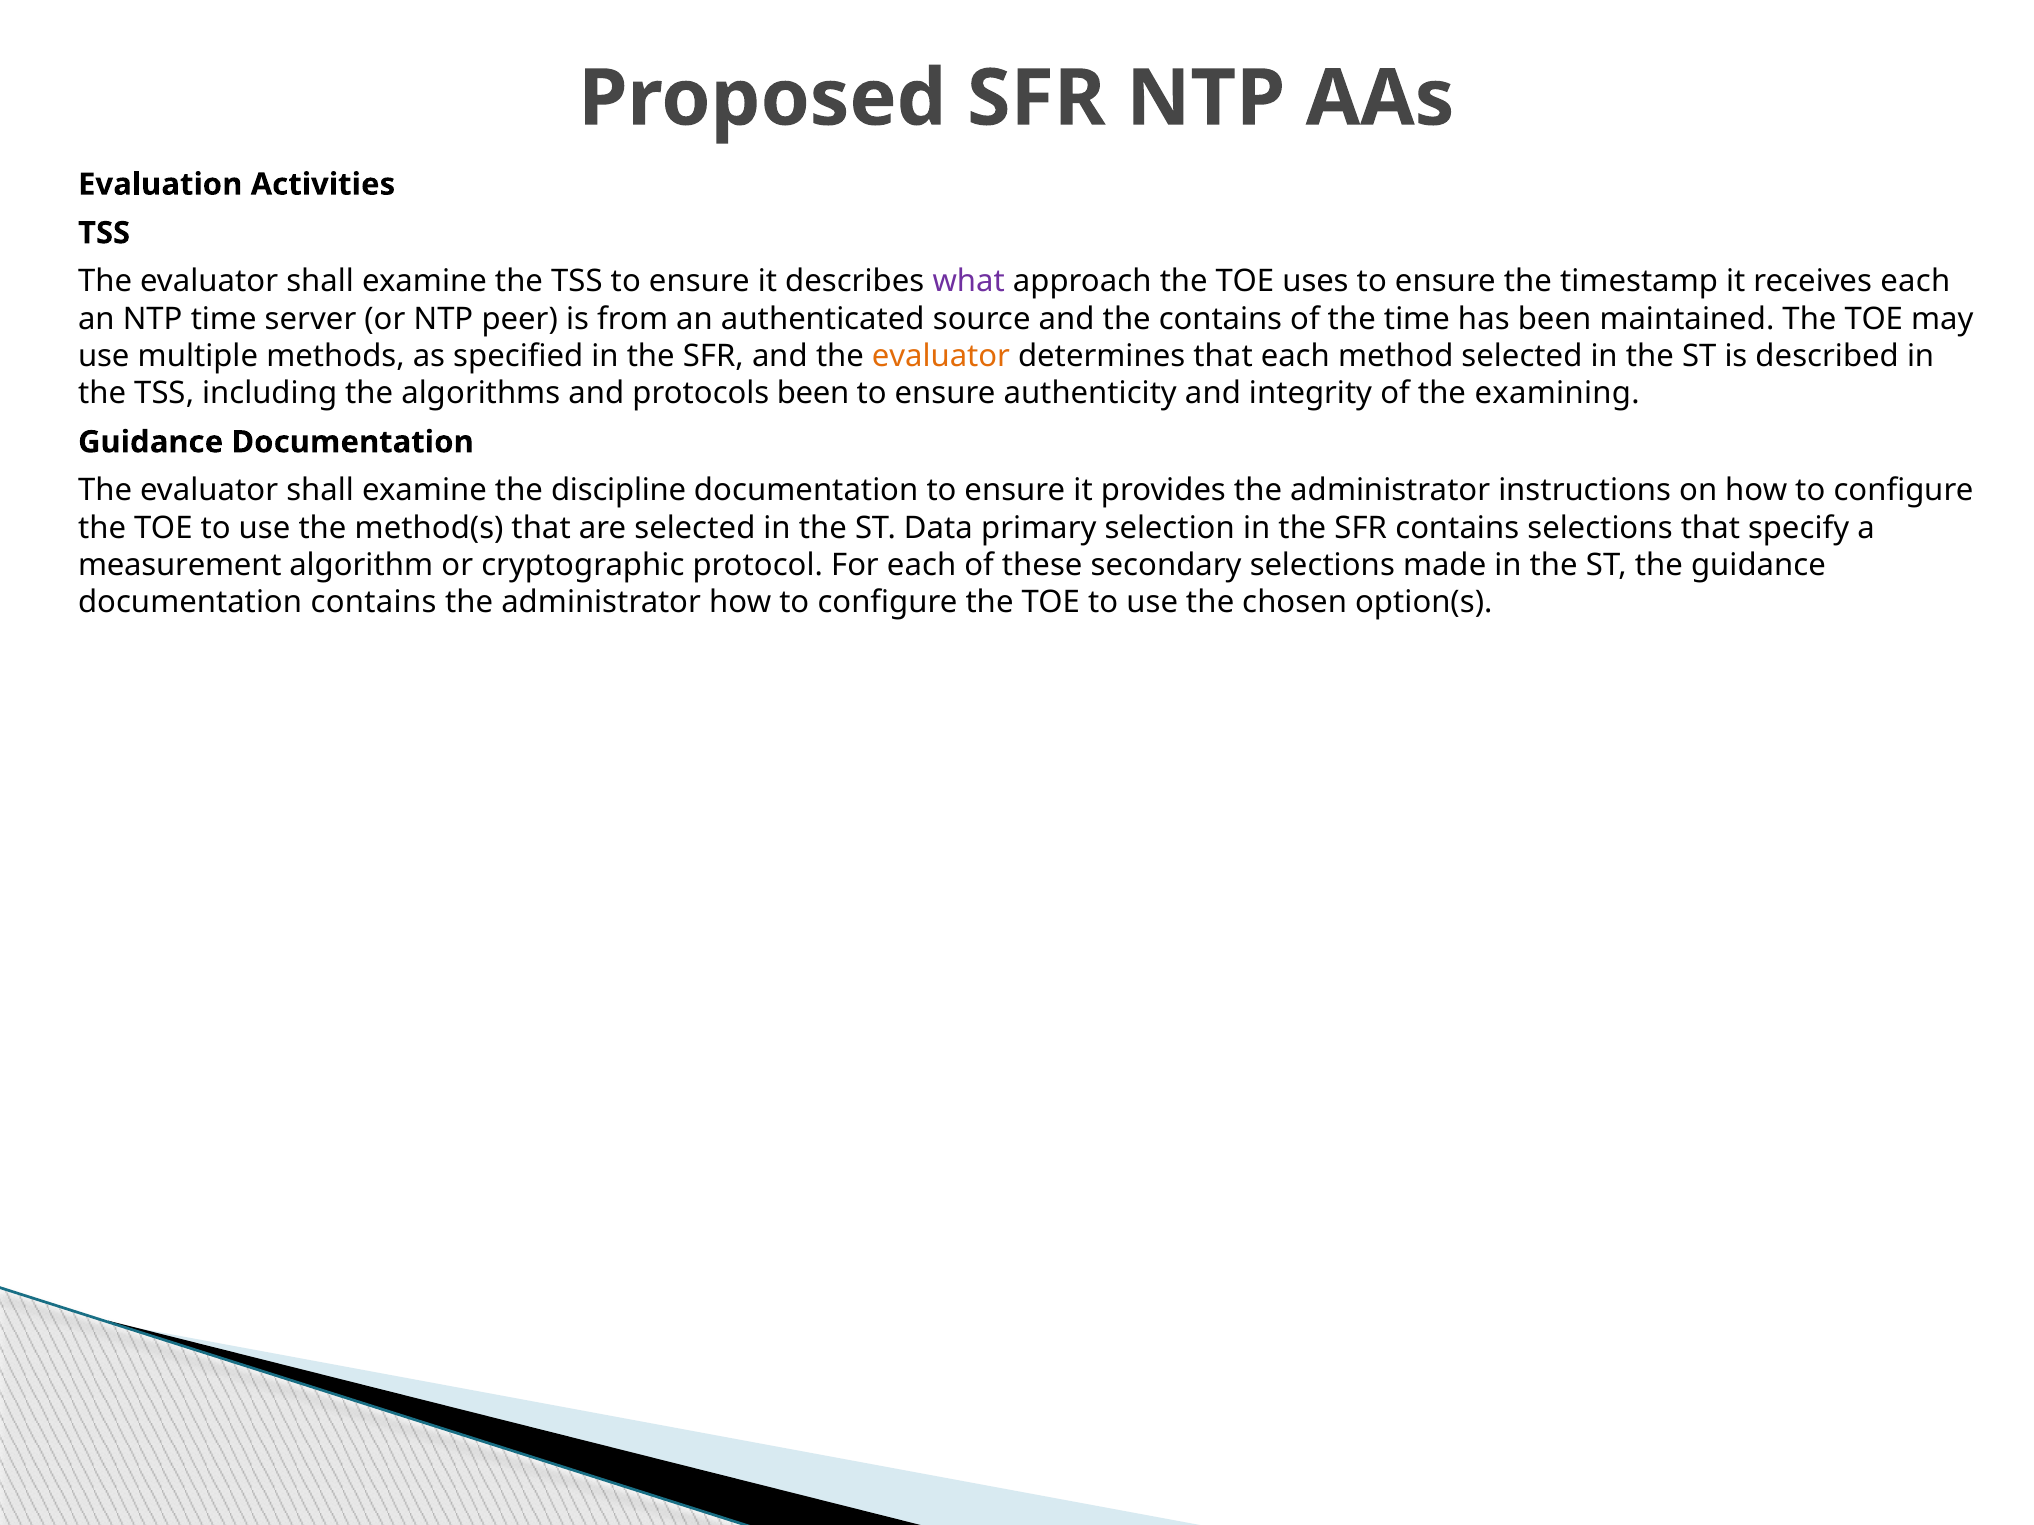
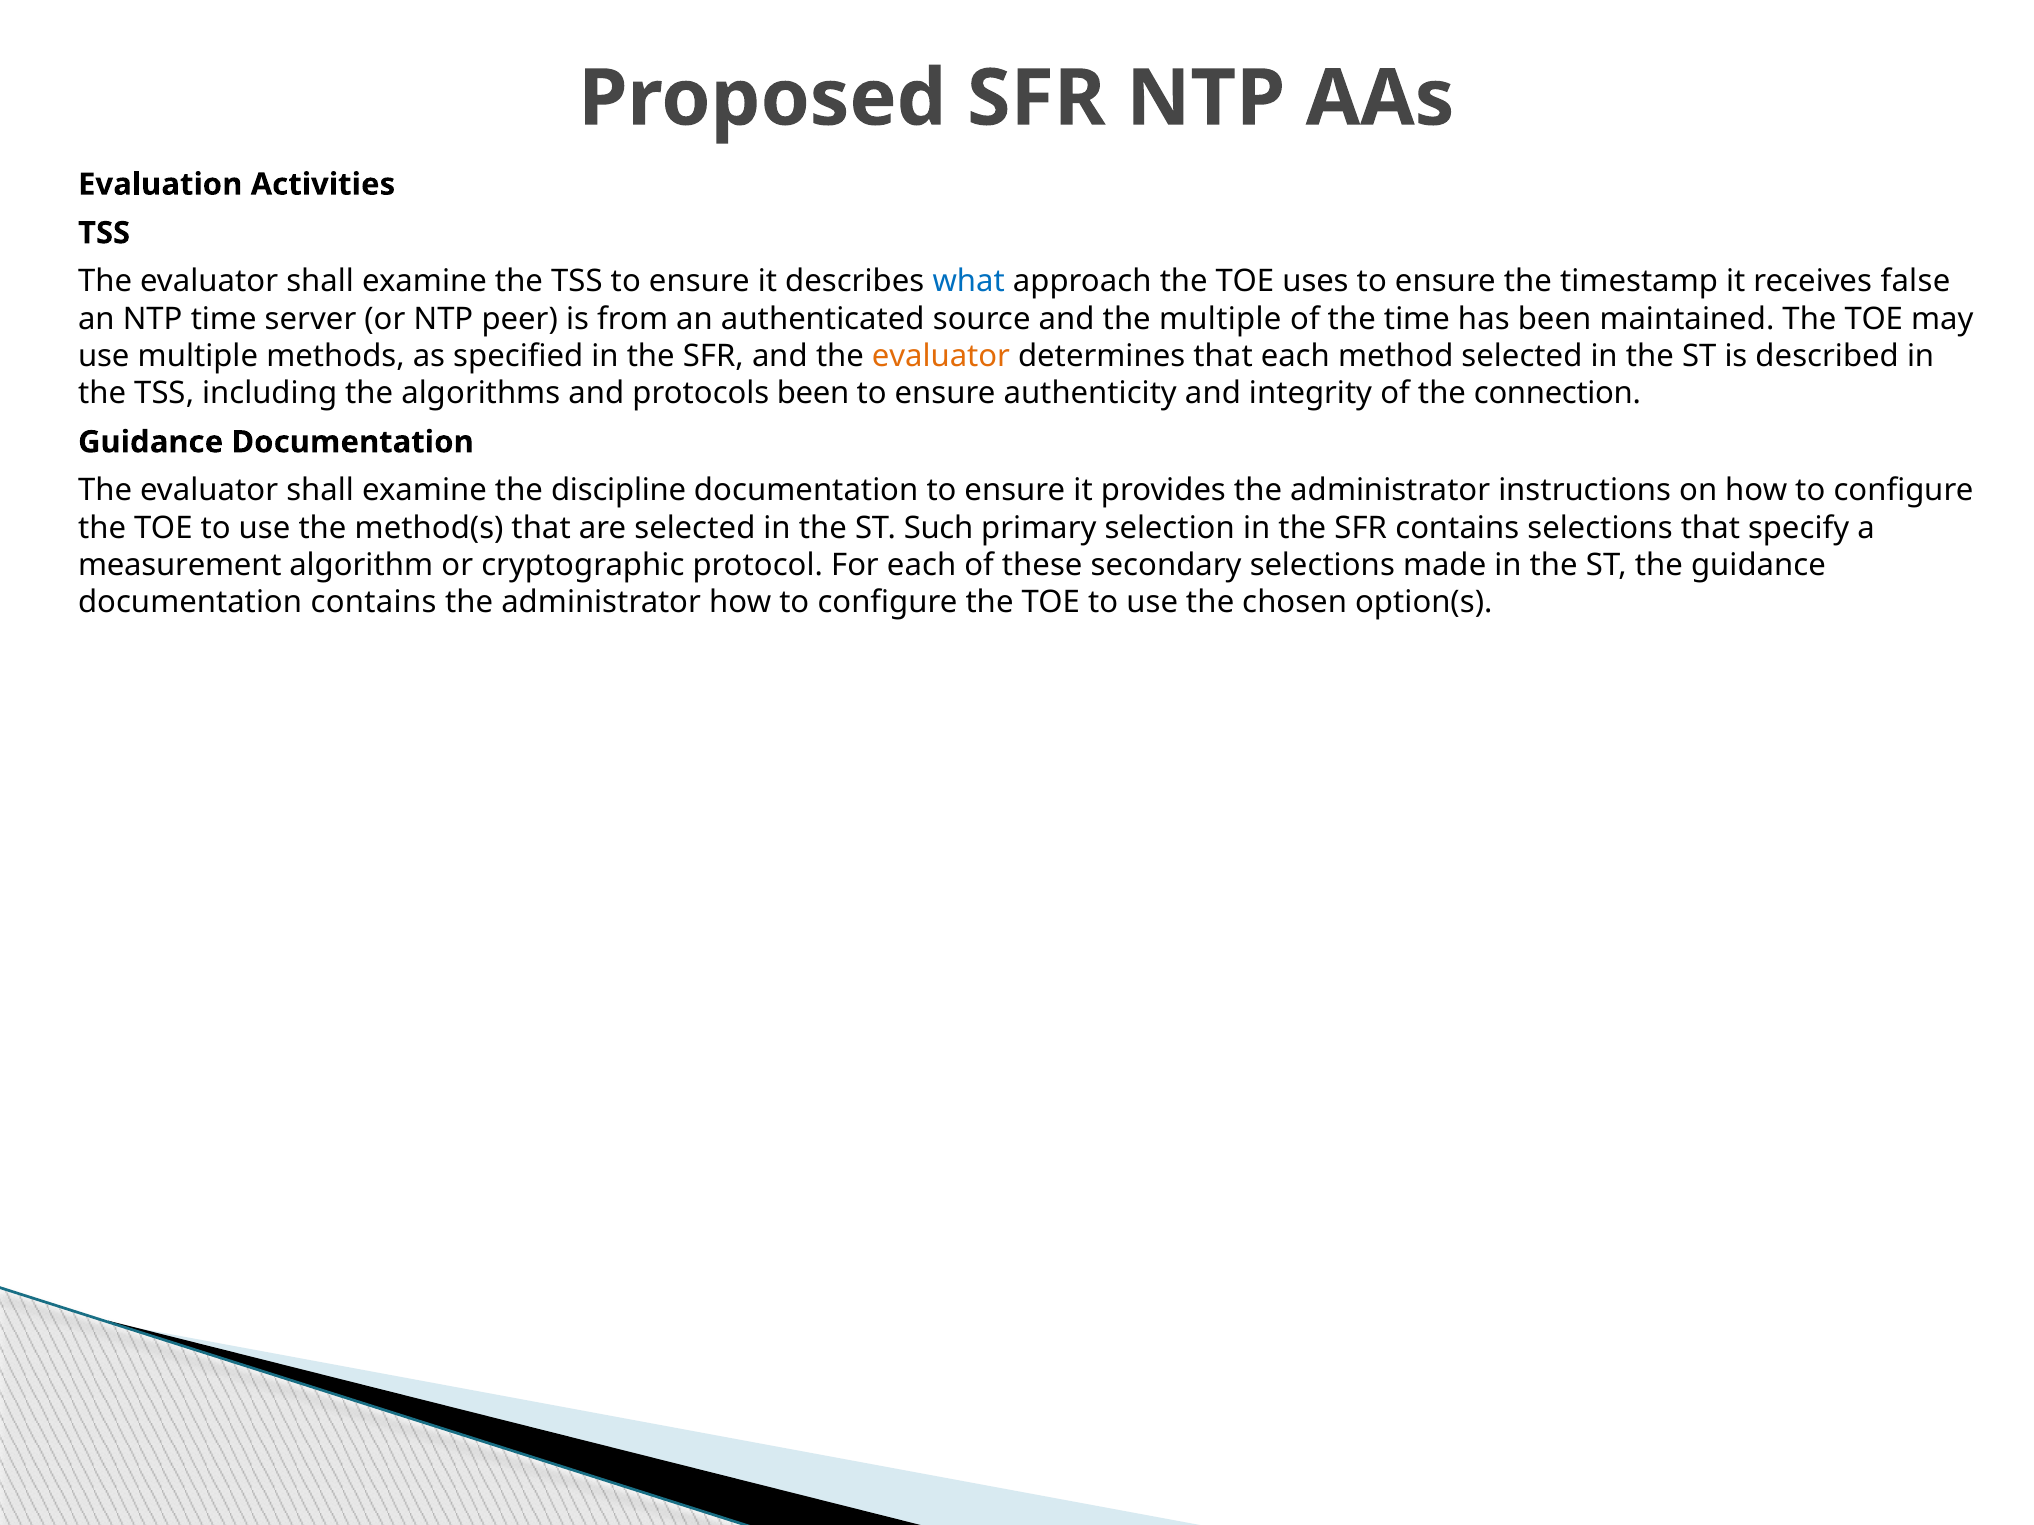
what colour: purple -> blue (969, 282)
receives each: each -> false (1915, 282)
the contains: contains -> multiple (1220, 319)
examining: examining -> connection (1557, 394)
Data: Data -> Such (938, 528)
